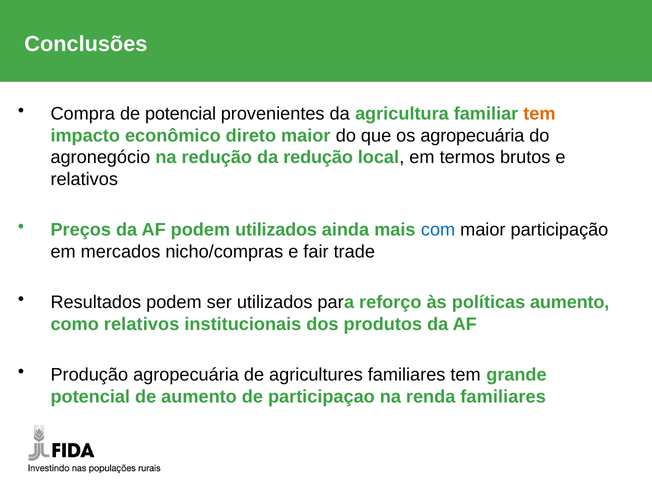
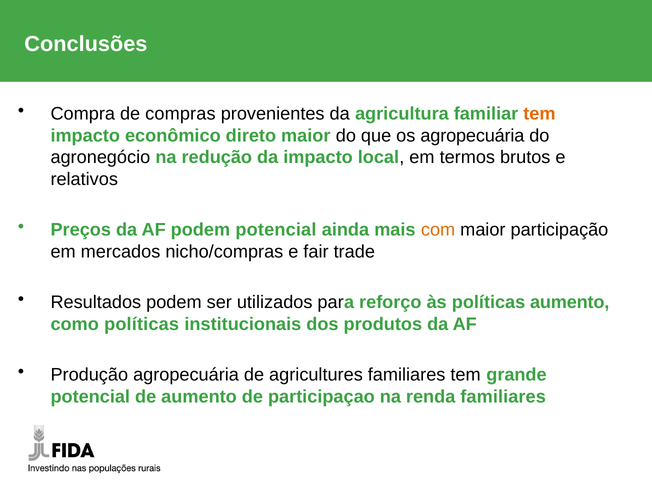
de potencial: potencial -> compras (180, 114)
da redução: redução -> impacto (318, 157)
podem utilizados: utilizados -> potencial (276, 230)
com colour: blue -> orange (438, 230)
como relativos: relativos -> políticas (142, 324)
